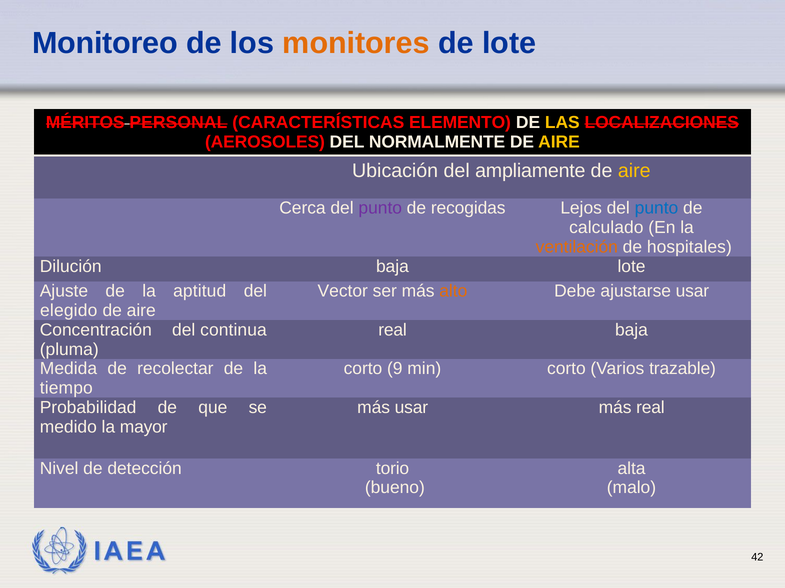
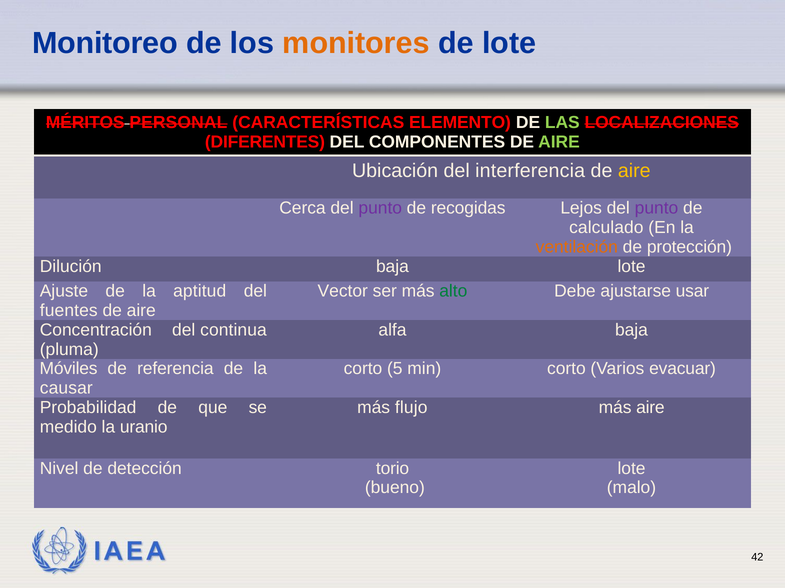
LAS colour: yellow -> light green (562, 123)
AEROSOLES: AEROSOLES -> DIFERENTES (265, 142)
NORMALMENTE: NORMALMENTE -> COMPONENTES (437, 142)
AIRE colour: yellow -> light green (559, 142)
ampliamente: ampliamente -> interferencia (530, 171)
punto colour: blue -> purple (657, 208)
hospitales: hospitales -> protección (689, 247)
alto colour: orange -> green (453, 292)
elegido: elegido -> fuentes (69, 311)
real: real -> alfa (392, 330)
Medida: Medida -> Móviles (69, 369)
recolectar: recolectar -> referencia (175, 369)
9: 9 -> 5 (395, 369)
trazable: trazable -> evacuar (683, 369)
tiempo: tiempo -> causar (66, 389)
más usar: usar -> flujo (411, 408)
más real: real -> aire (650, 408)
mayor: mayor -> uranio (144, 427)
alta: alta -> lote (632, 469)
